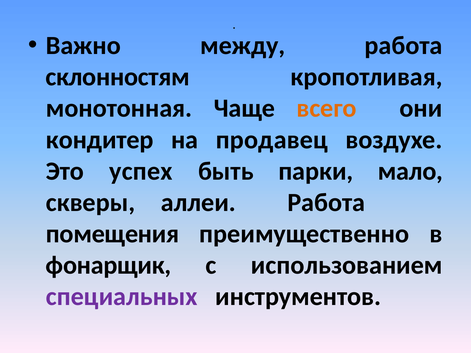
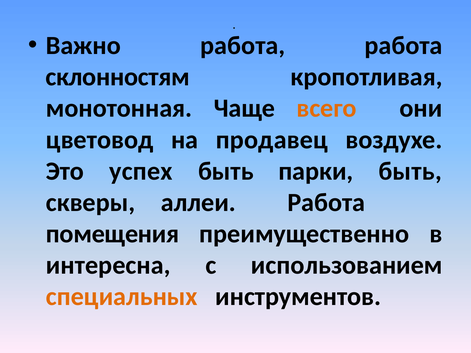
Важно между: между -> работа (243, 46)
кондитер: кондитер -> цветовод (100, 140)
парки мало: мало -> быть (410, 171)
фонарщик: фонарщик -> интересна (108, 265)
специальных colour: purple -> orange (122, 297)
